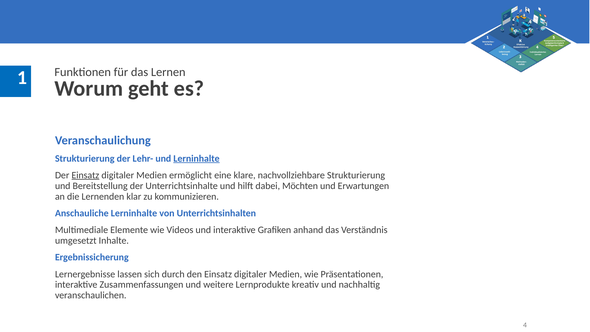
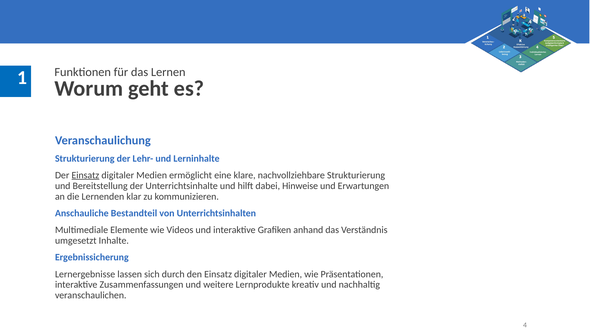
Lerninhalte underline: present -> none (196, 158)
Möchten: Möchten -> Hinweise (300, 186)
Anschauliche Lerninhalte: Lerninhalte -> Bestandteil (134, 213)
